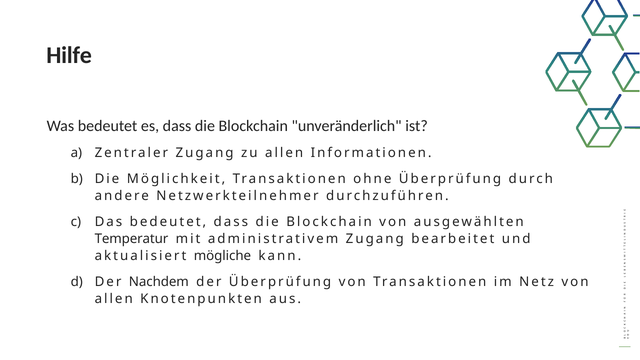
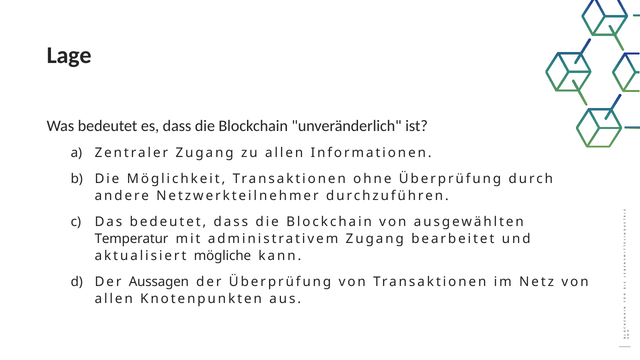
Hilfe: Hilfe -> Lage (69, 55)
Nachdem: Nachdem -> Aussagen (159, 282)
